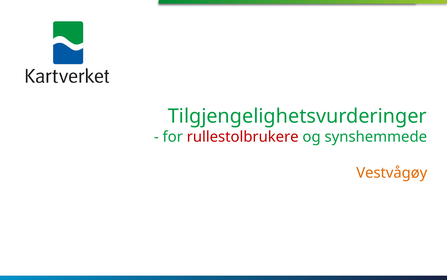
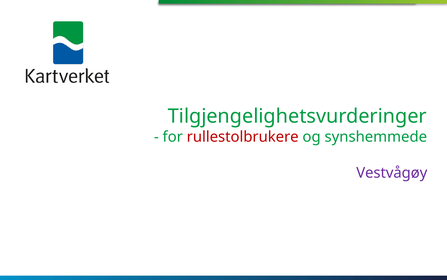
Vestvågøy colour: orange -> purple (392, 172)
